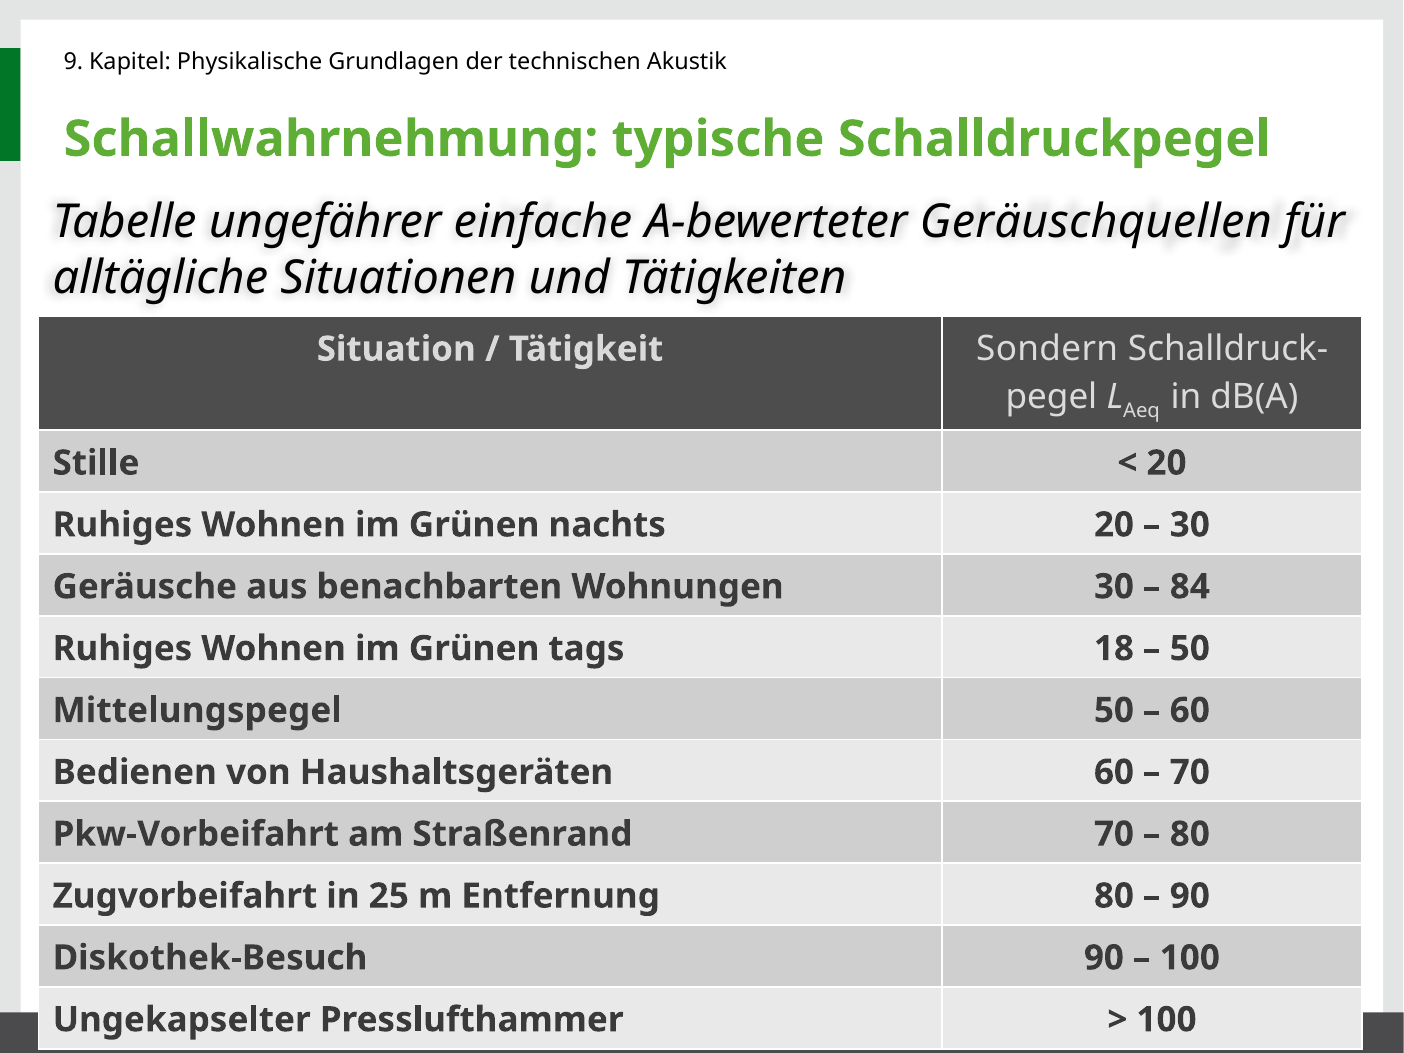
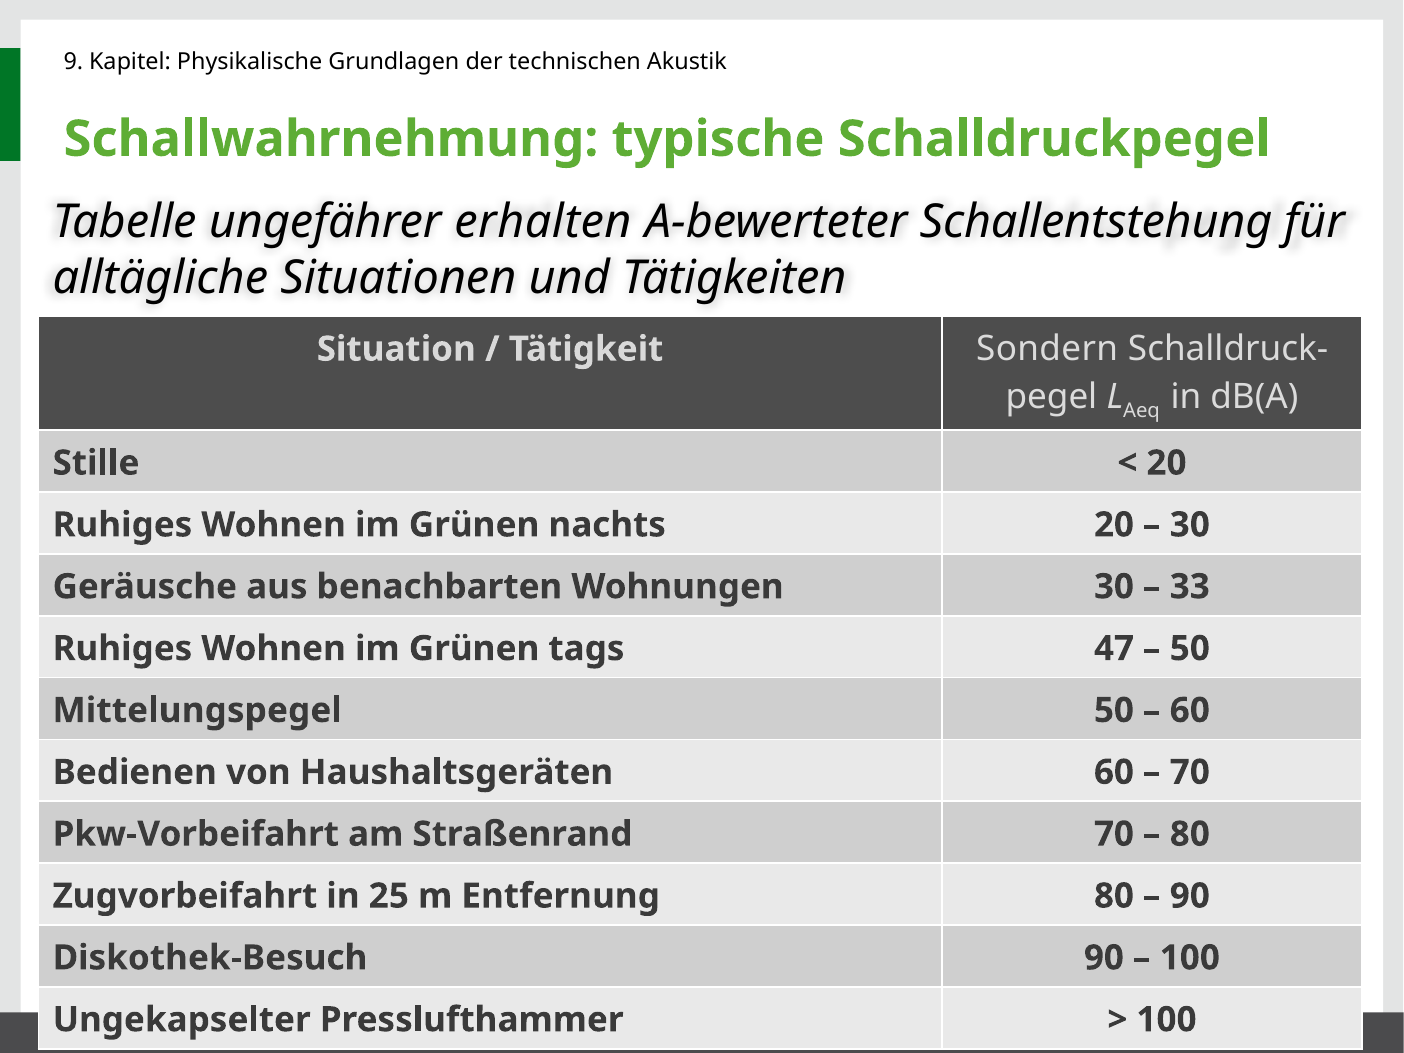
einfache: einfache -> erhalten (543, 222)
Geräuschquellen: Geräuschquellen -> Schallentstehung (1096, 222)
84: 84 -> 33 (1190, 587)
18: 18 -> 47 (1114, 649)
